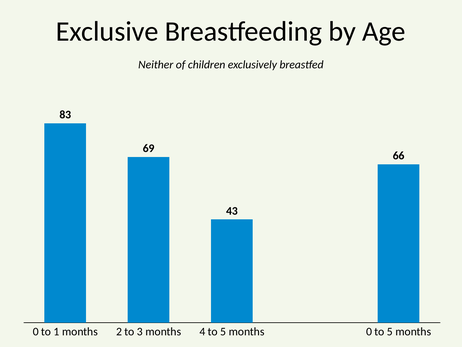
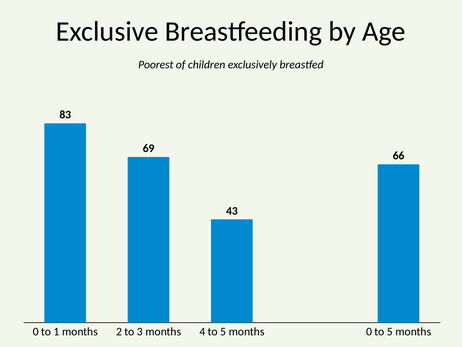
Neither: Neither -> Poorest (156, 65)
